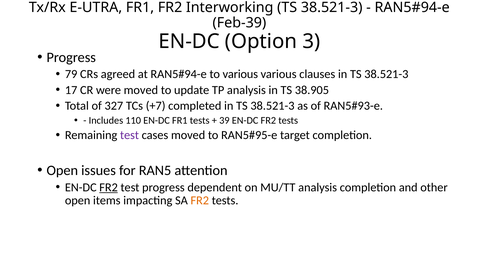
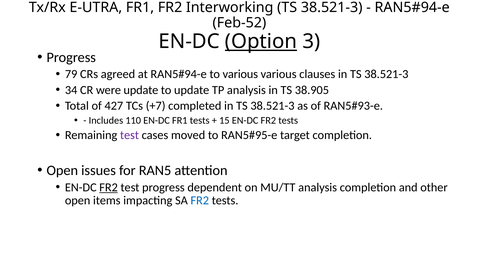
Feb-39: Feb-39 -> Feb-52 (239, 23)
Option underline: none -> present (261, 42)
17: 17 -> 34 (71, 90)
were moved: moved -> update (141, 90)
327: 327 -> 427 (114, 106)
39: 39 -> 15 (224, 120)
FR2 colour: orange -> blue (200, 200)
